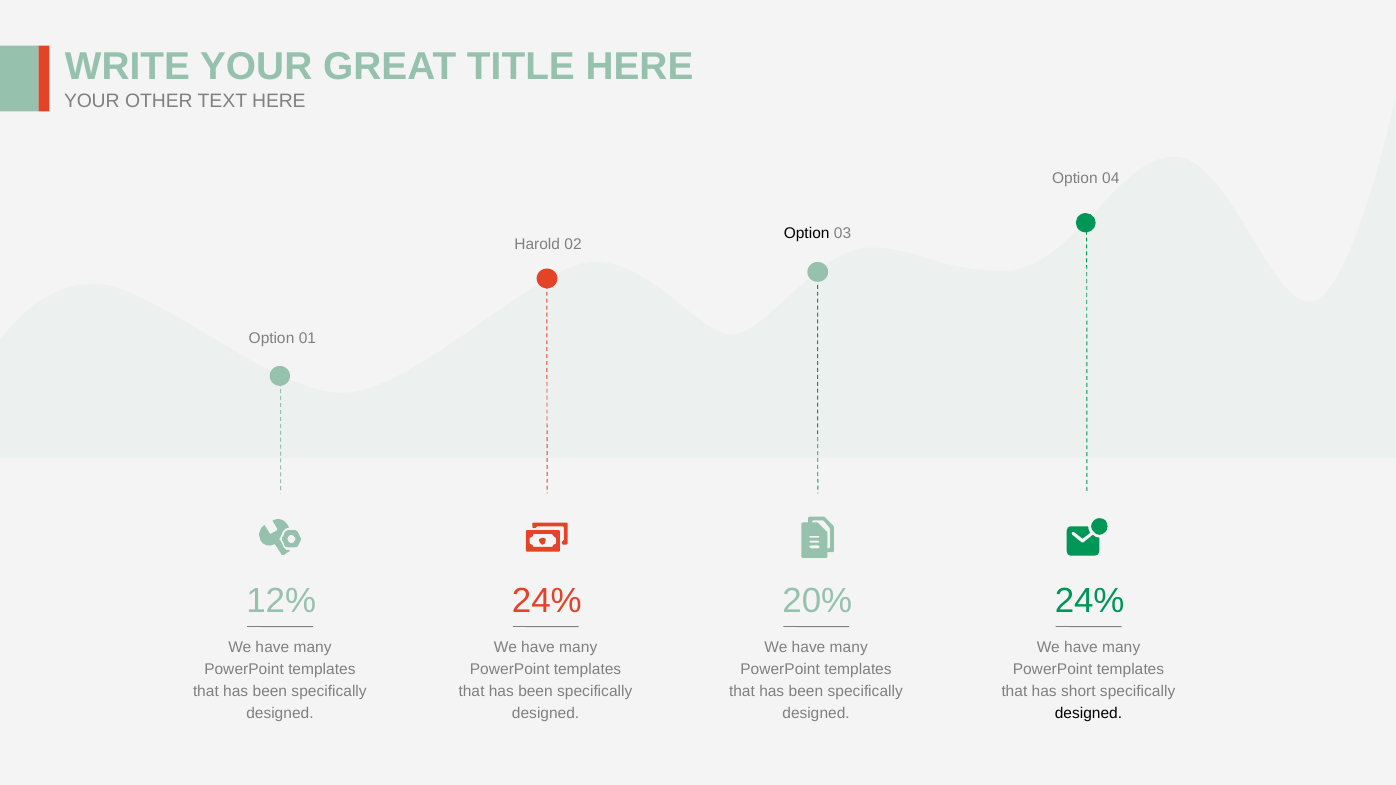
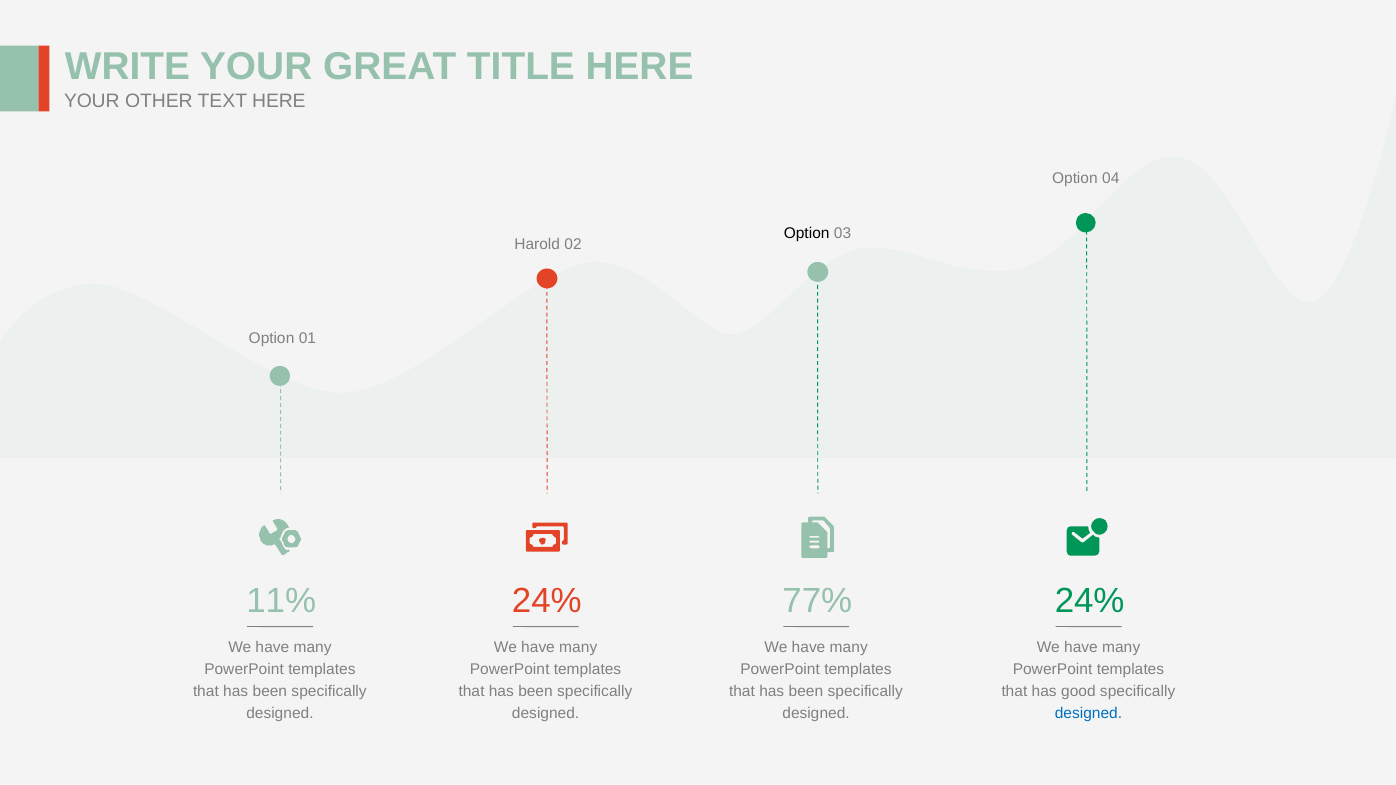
12%: 12% -> 11% (281, 601)
20%: 20% -> 77% (817, 601)
short: short -> good (1078, 692)
designed colour: black -> blue (1088, 714)
